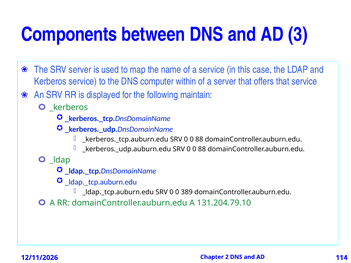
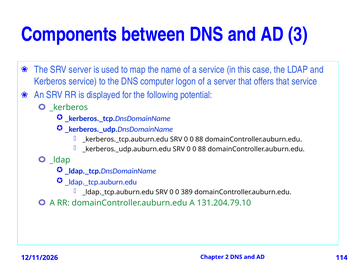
within: within -> logon (186, 81)
maintain: maintain -> potential (196, 95)
